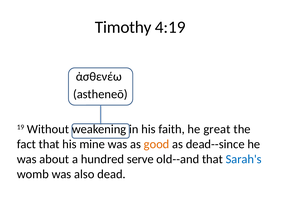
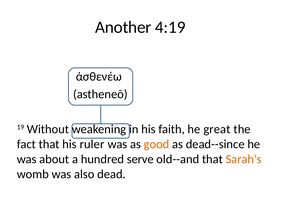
Timothy: Timothy -> Another (123, 27)
mine: mine -> ruler (92, 144)
Sarah's colour: blue -> orange (244, 159)
